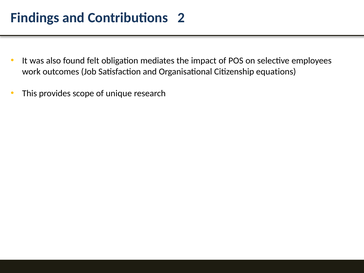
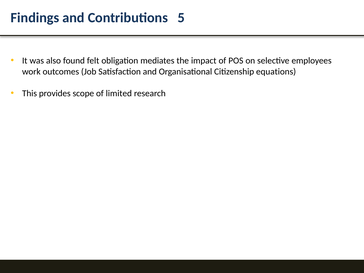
2: 2 -> 5 (181, 18)
unique: unique -> limited (119, 93)
